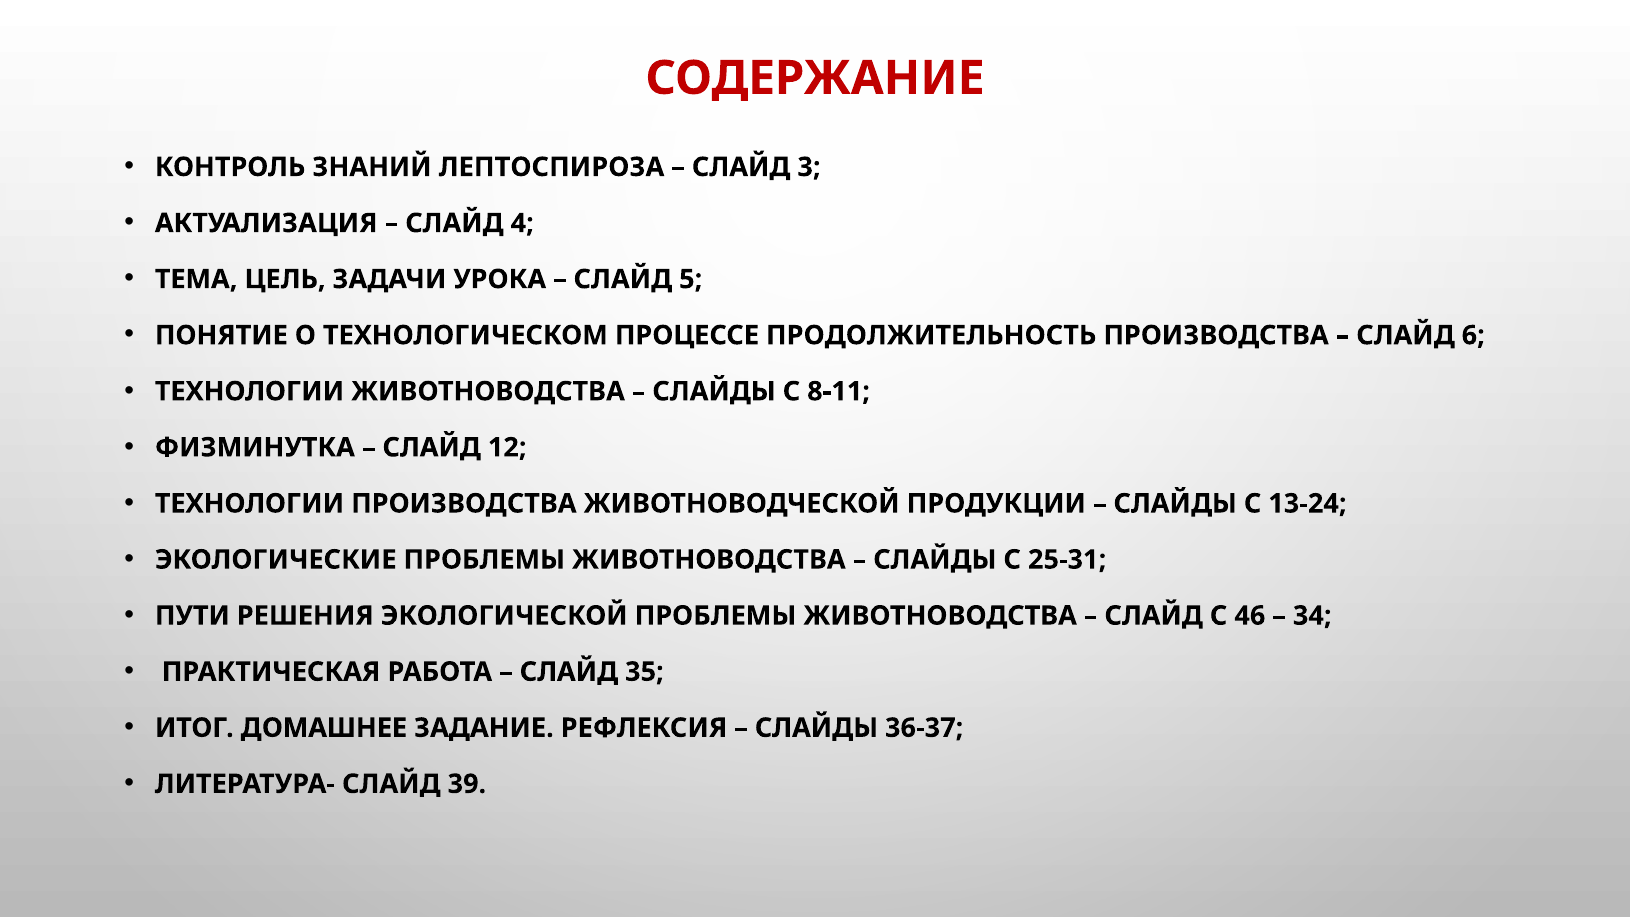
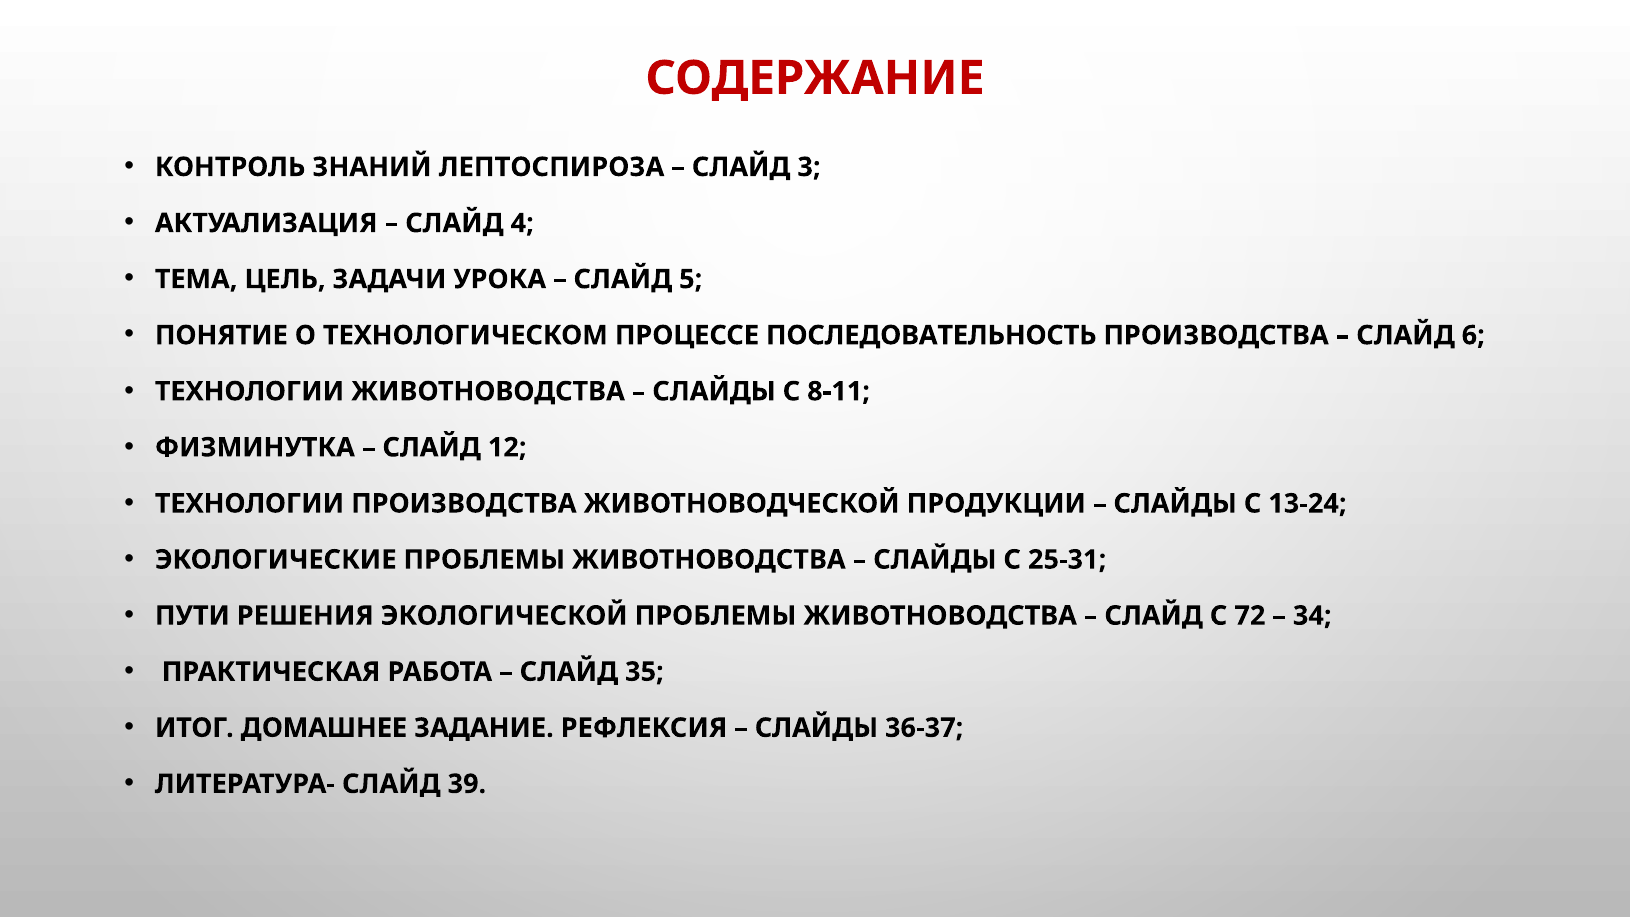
ПРОДОЛЖИТЕЛЬНОСТЬ: ПРОДОЛЖИТЕЛЬНОСТЬ -> ПОСЛЕДОВАТЕЛЬНОСТЬ (931, 335)
46: 46 -> 72 (1250, 616)
